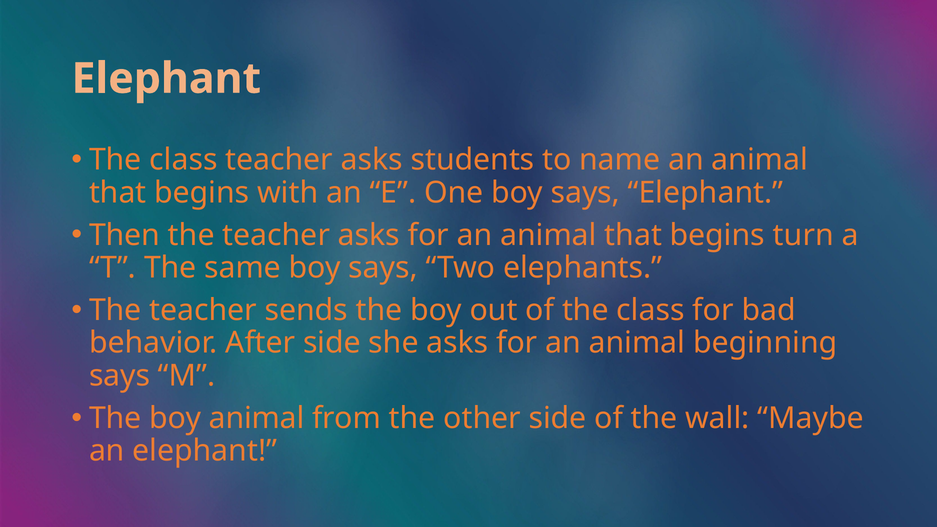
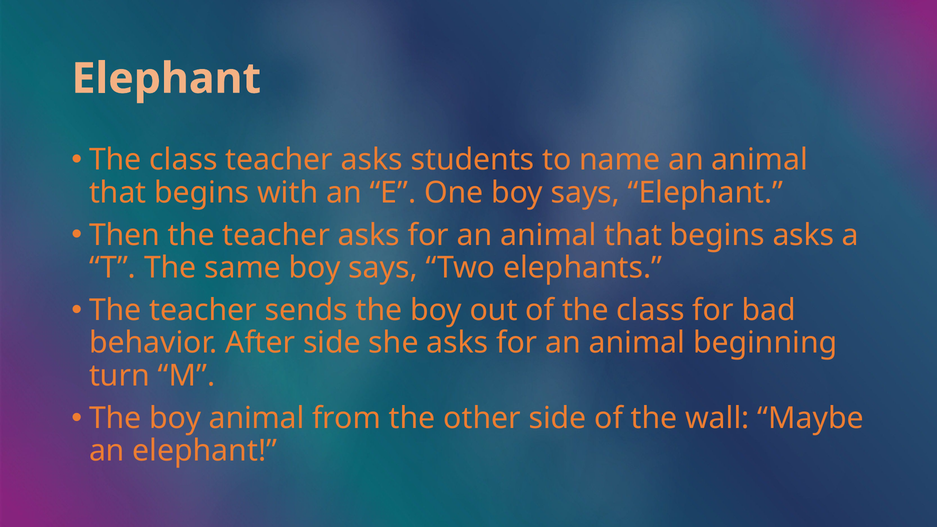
begins turn: turn -> asks (803, 235)
says: says -> turn (120, 376)
